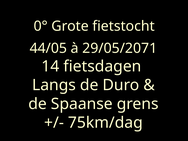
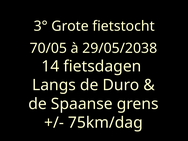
0°: 0° -> 3° (41, 26)
44/05: 44/05 -> 70/05 (48, 48)
29/05/2071: 29/05/2071 -> 29/05/2038 (120, 48)
